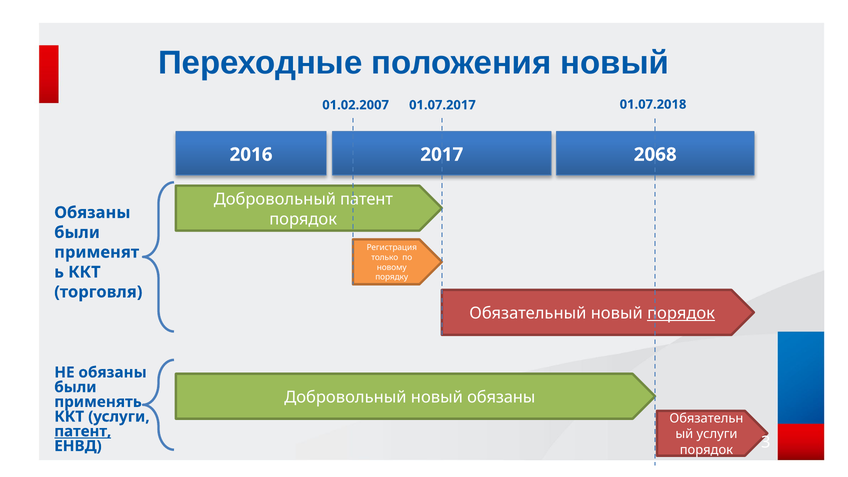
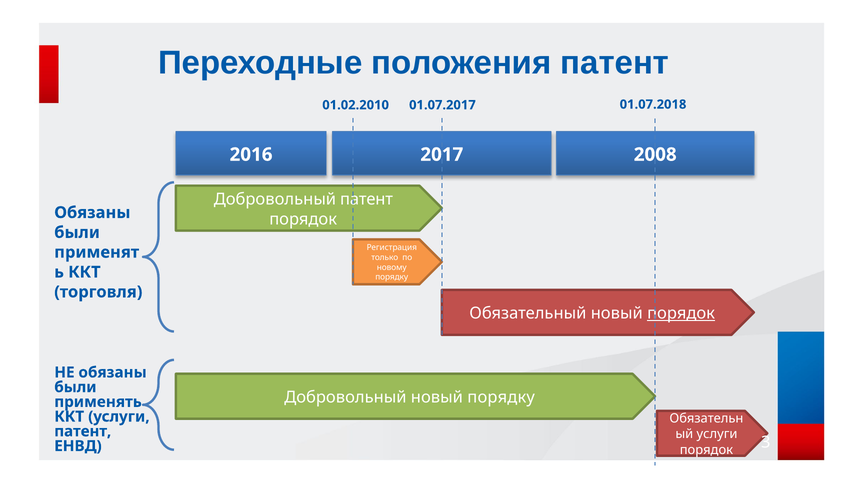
положения новый: новый -> патент (615, 63)
01.02.2007: 01.02.2007 -> 01.02.2010 (356, 105)
2068: 2068 -> 2008 (655, 155)
новый обязаны: обязаны -> порядку (501, 397)
патент underline: present -> none (83, 431)
